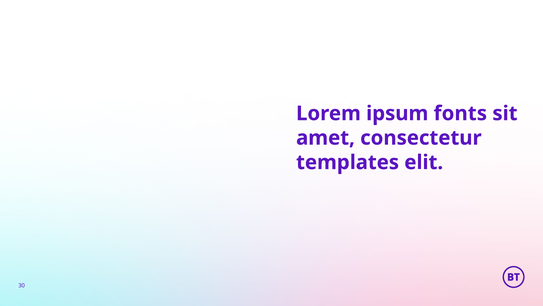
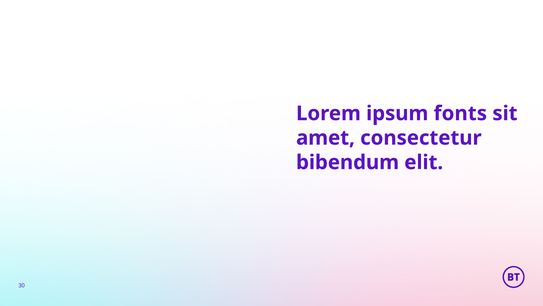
templates: templates -> bibendum (348, 162)
